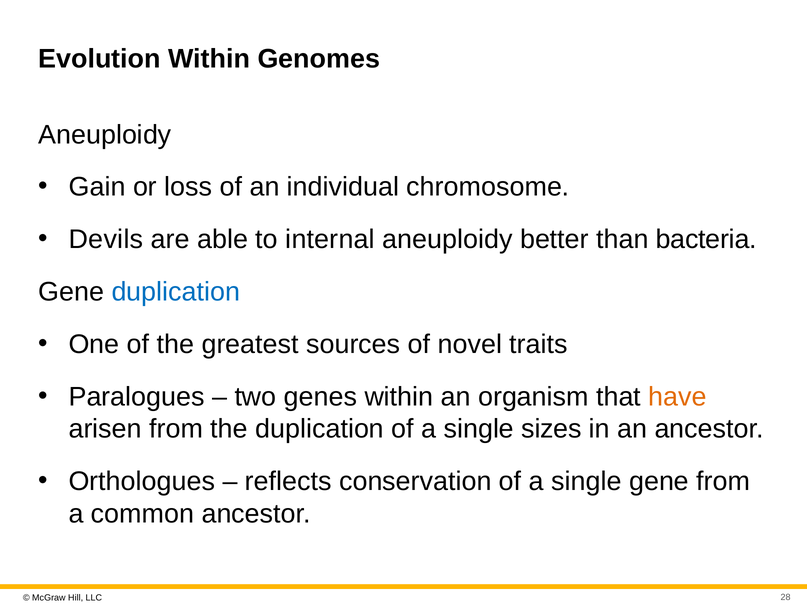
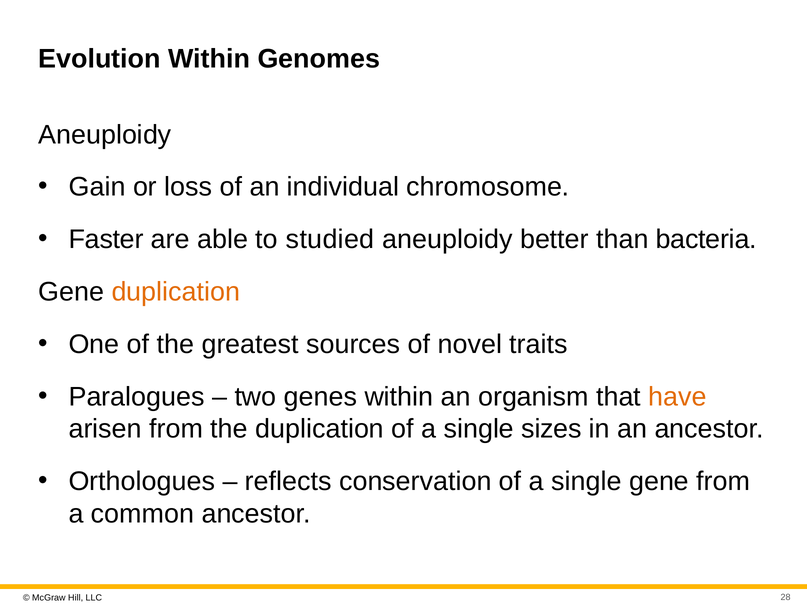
Devils: Devils -> Faster (106, 240)
internal: internal -> studied (330, 240)
duplication colour: blue -> orange (176, 292)
